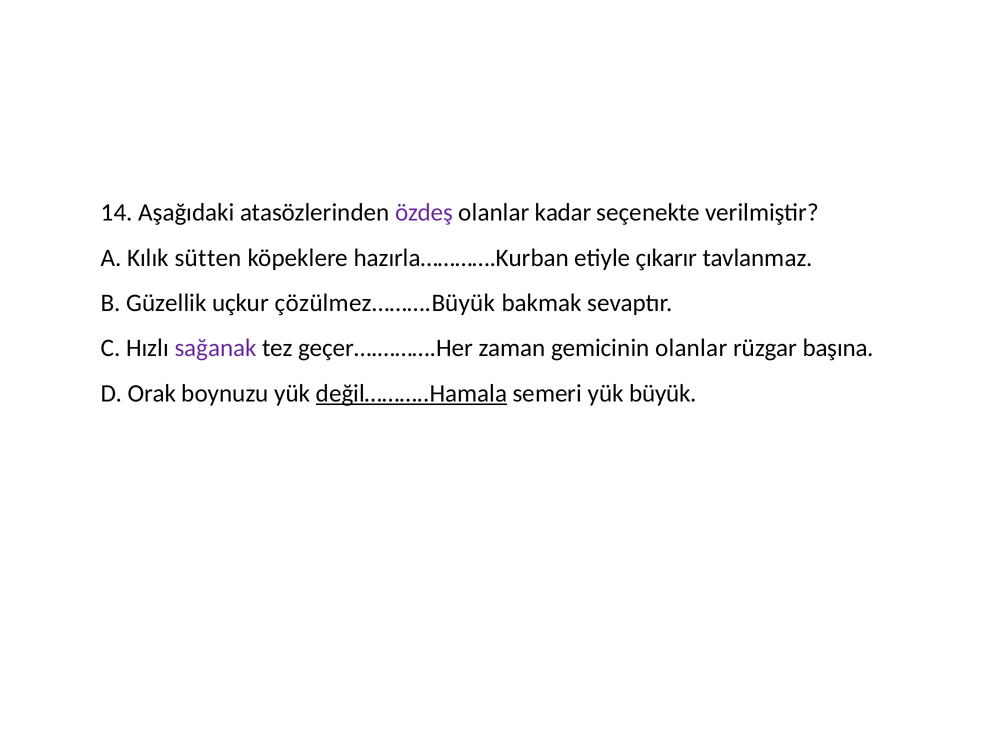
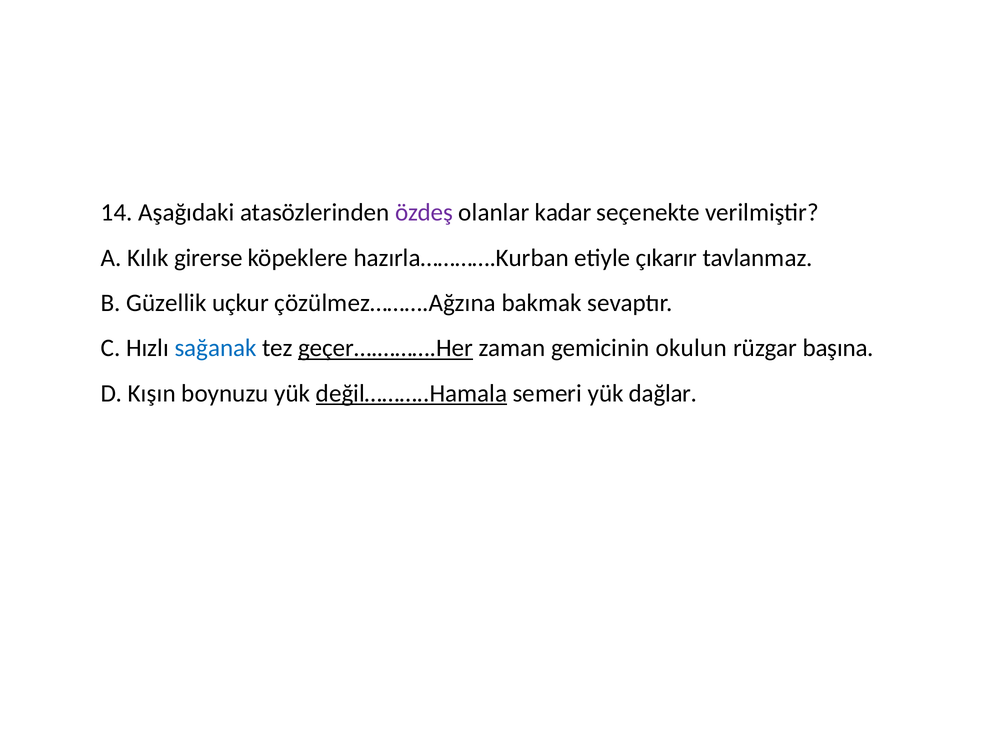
sütten: sütten -> girerse (208, 258)
çözülmez……….Büyük: çözülmez……….Büyük -> çözülmez……….Ağzına (385, 303)
sağanak colour: purple -> blue (216, 348)
geçer….……….Her underline: none -> present (385, 348)
gemicinin olanlar: olanlar -> okulun (691, 348)
Orak: Orak -> Kışın (152, 393)
büyük: büyük -> dağlar (663, 393)
